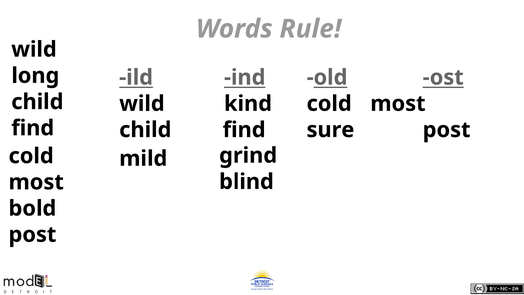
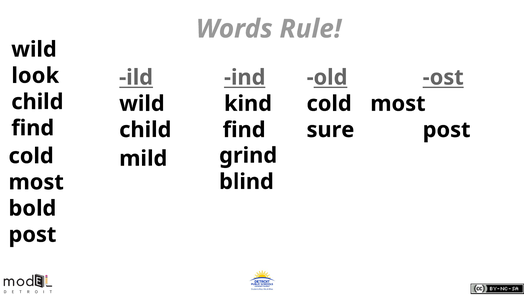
long: long -> look (35, 76)
